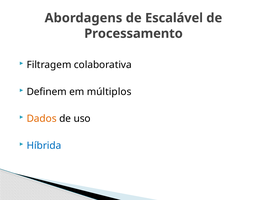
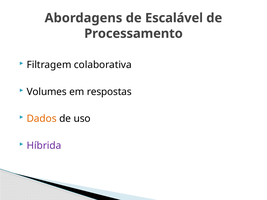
Definem: Definem -> Volumes (47, 92)
múltiplos: múltiplos -> respostas (109, 92)
Híbrida colour: blue -> purple (44, 146)
